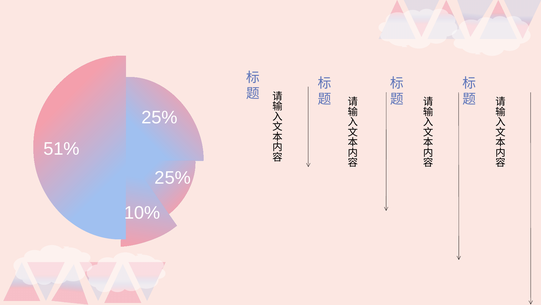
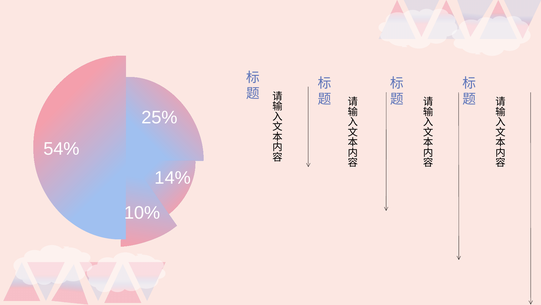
51%: 51% -> 54% (61, 148)
25%: 25% -> 14% (173, 178)
